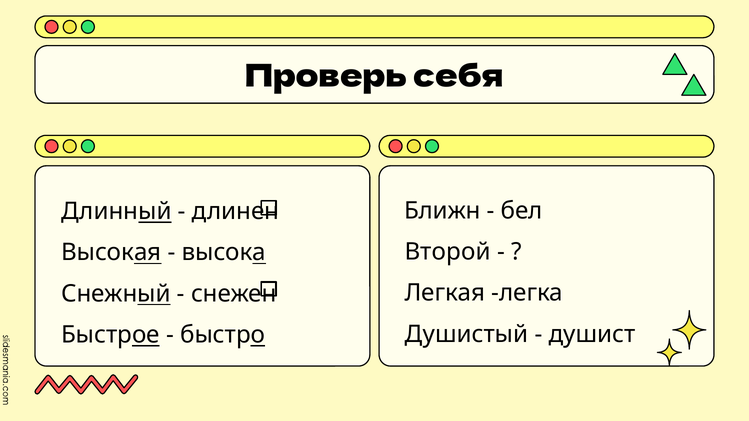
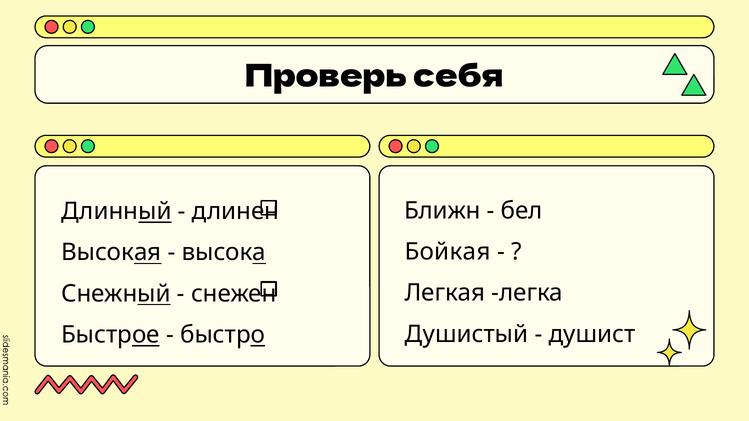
Второй: Второй -> Бойкая (448, 252)
